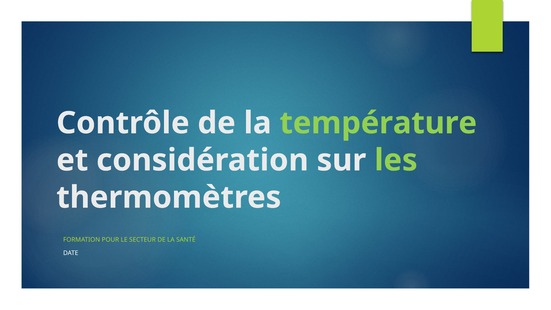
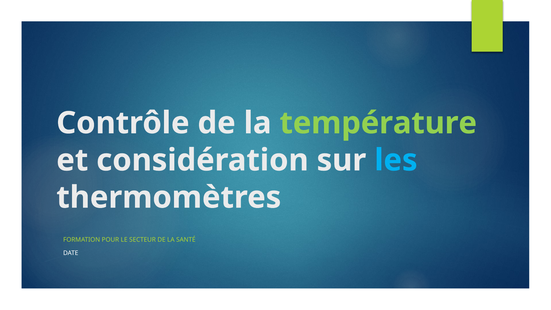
les colour: light green -> light blue (396, 160)
